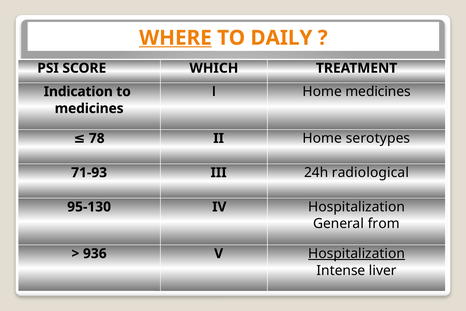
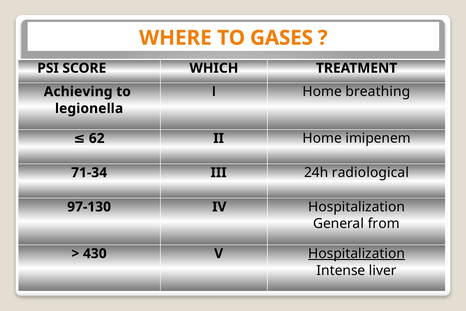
WHERE underline: present -> none (175, 38)
DAILY: DAILY -> GASES (282, 38)
Home medicines: medicines -> breathing (378, 92)
Indication: Indication -> Achieving (78, 92)
medicines: medicines -> legionella (89, 108)
78: 78 -> 62 (97, 138)
serotypes: serotypes -> imipenem (378, 138)
71-93: 71-93 -> 71-34 (89, 172)
95-130: 95-130 -> 97-130 (89, 207)
936: 936 -> 430 (95, 253)
